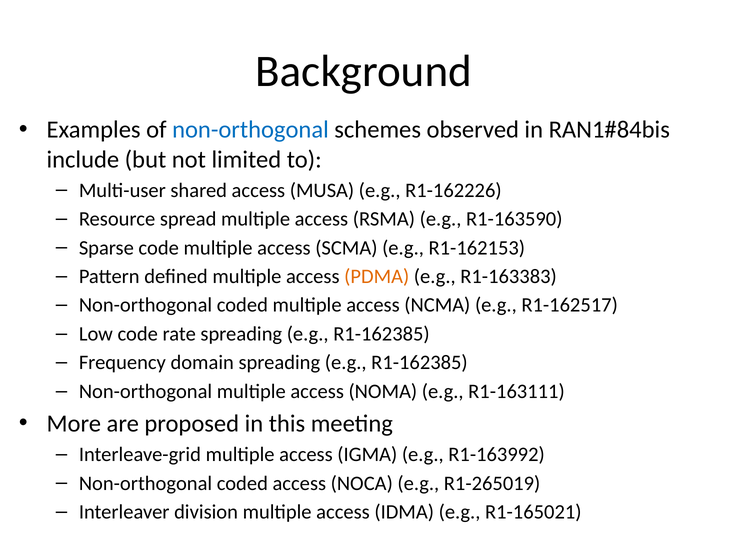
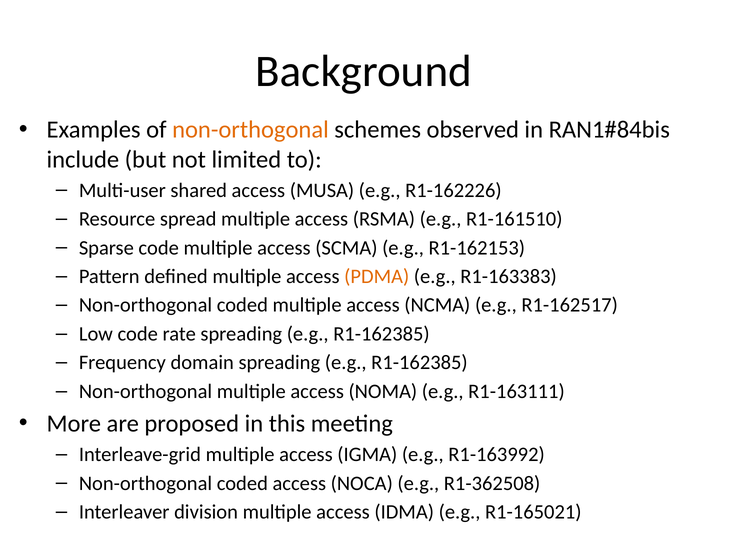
non-orthogonal colour: blue -> orange (250, 130)
R1-163590: R1-163590 -> R1-161510 (514, 219)
R1-265019: R1-265019 -> R1-362508 (492, 483)
